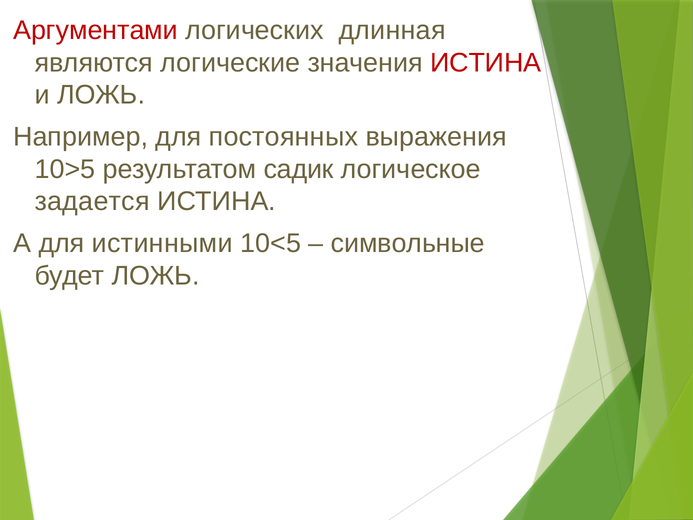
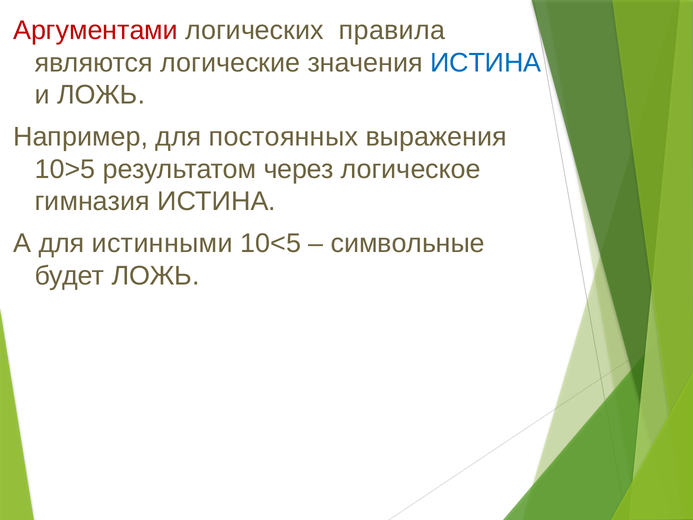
длинная: длинная -> правила (392, 30)
ИСТИНА colour: red -> blue (486, 63)
садик: садик -> через (299, 169)
задается: задается -> гимназия (92, 201)
